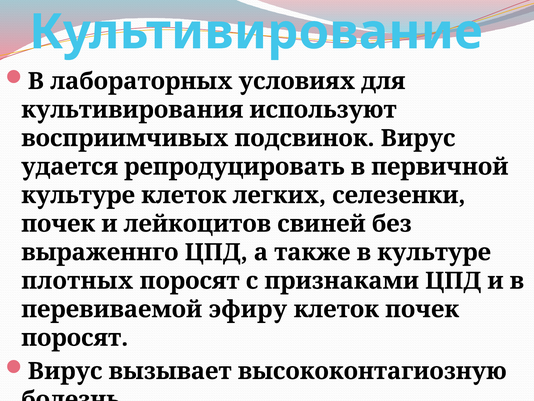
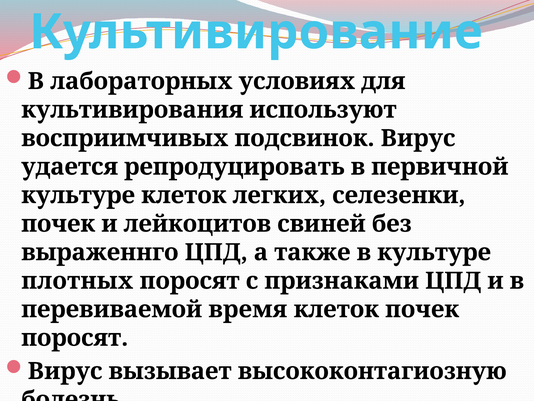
эфиру: эфиру -> время (248, 309)
